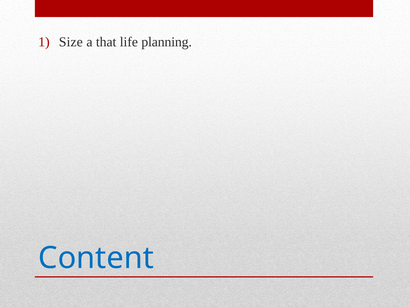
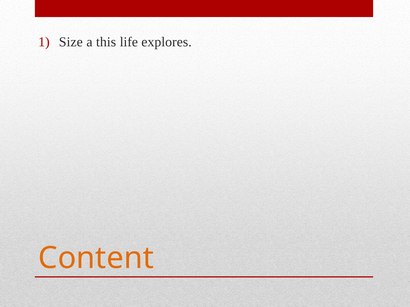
that: that -> this (106, 42)
planning: planning -> explores (167, 42)
Content colour: blue -> orange (96, 258)
